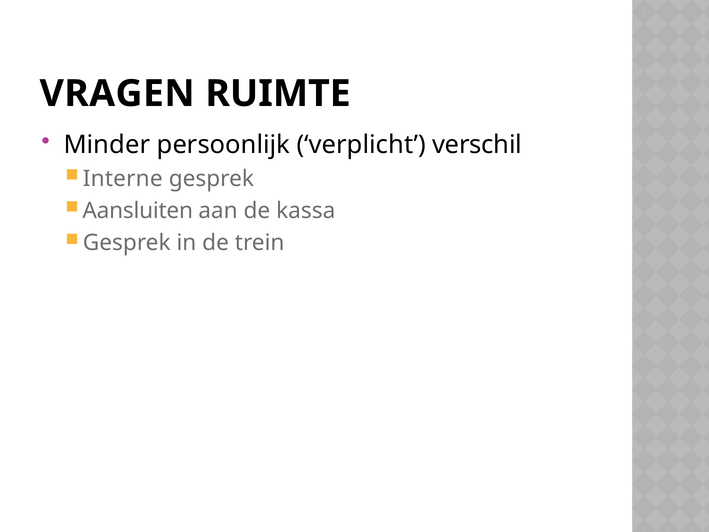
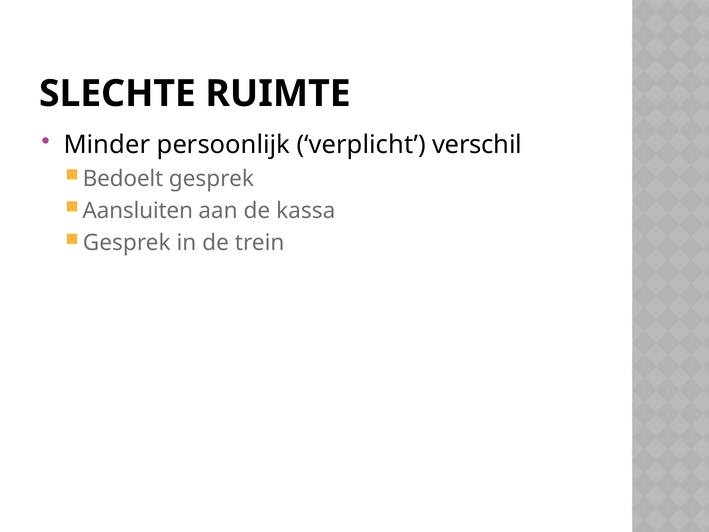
VRAGEN: VRAGEN -> SLECHTE (117, 94)
Interne: Interne -> Bedoelt (123, 178)
